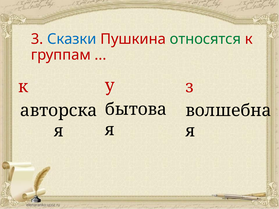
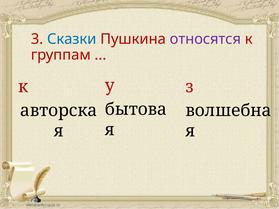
относятся colour: green -> purple (205, 39)
